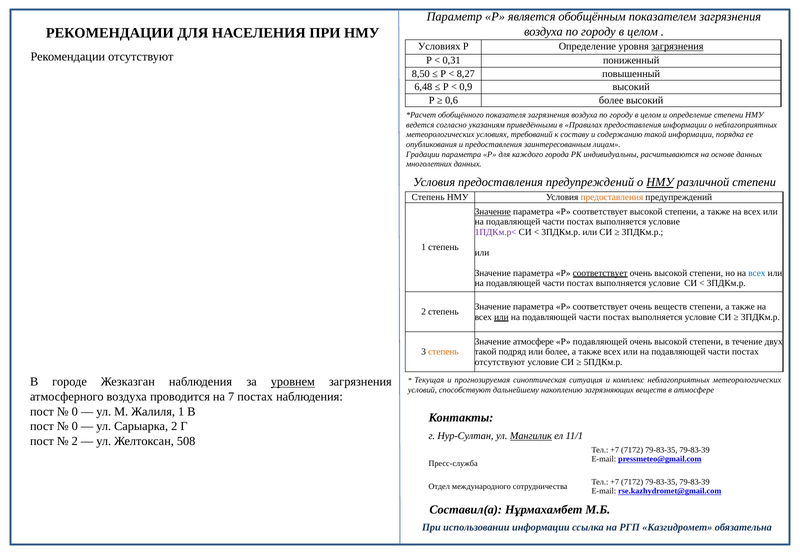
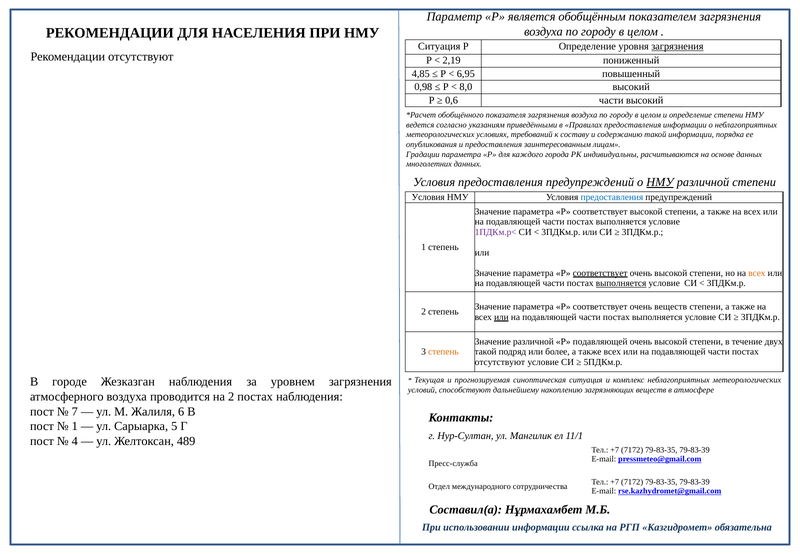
Условиях: Условиях -> Ситуация (439, 46)
0,31: 0,31 -> 2,19 (452, 61)
8,50: 8,50 -> 4,85 (421, 74)
8,27: 8,27 -> 6,95 (466, 74)
6,48: 6,48 -> 0,98 (423, 87)
0,9: 0,9 -> 8,0 (466, 87)
0,6 более: более -> части (611, 100)
Степень: Степень -> Условия (428, 197)
предоставления colour: orange -> blue (612, 197)
Значение underline: present -> none (493, 212)
всех colour: blue -> orange (757, 273)
выполняется underline: none -> present (621, 283)
Значение атмосфере: атмосфере -> различной (533, 342)
уровнем underline: present -> none (293, 382)
на 7: 7 -> 2 (231, 397)
0: 0 -> 7 (75, 411)
Жалиля 1: 1 -> 6 (181, 411)
0: 0 -> 1 (75, 426)
Сарыарка 2: 2 -> 5 (174, 426)
Мангилик underline: present -> none (531, 436)
2: 2 -> 4 (75, 441)
508: 508 -> 489 (186, 441)
